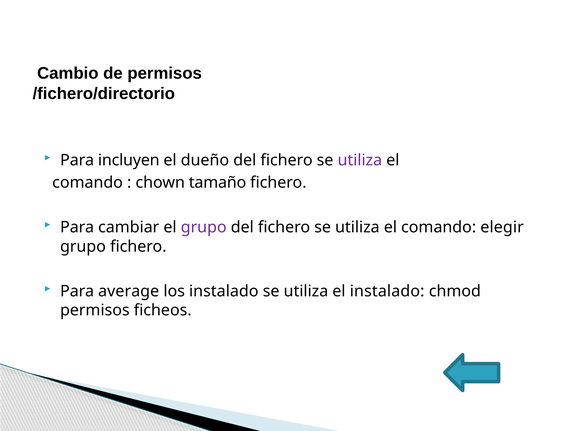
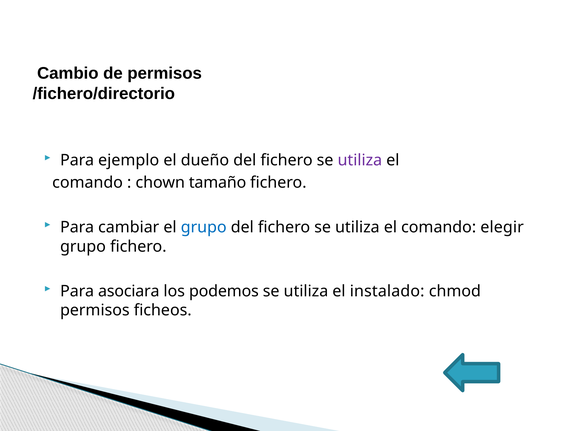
incluyen: incluyen -> ejemplo (129, 160)
grupo colour: purple -> blue (204, 227)
average: average -> asociara (129, 291)
los instalado: instalado -> podemos (224, 291)
